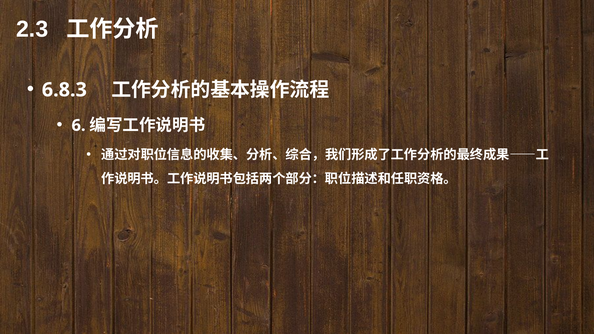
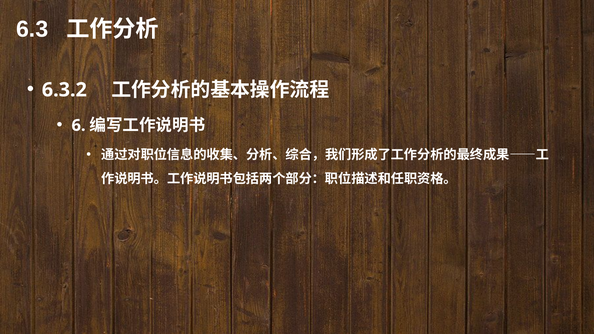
2.3: 2.3 -> 6.3 (32, 29)
6.8.3: 6.8.3 -> 6.3.2 (64, 90)
